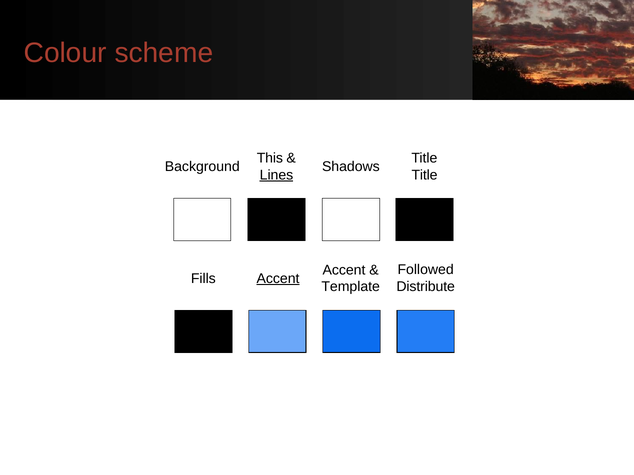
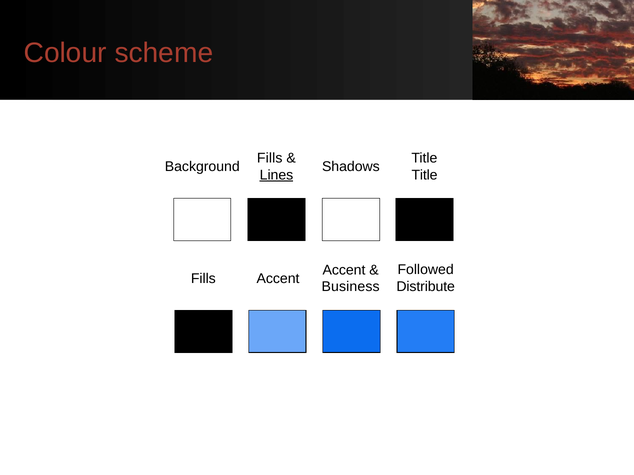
This: This -> Fills (270, 158)
Accent underline: present -> none (278, 279)
Template: Template -> Business (351, 287)
